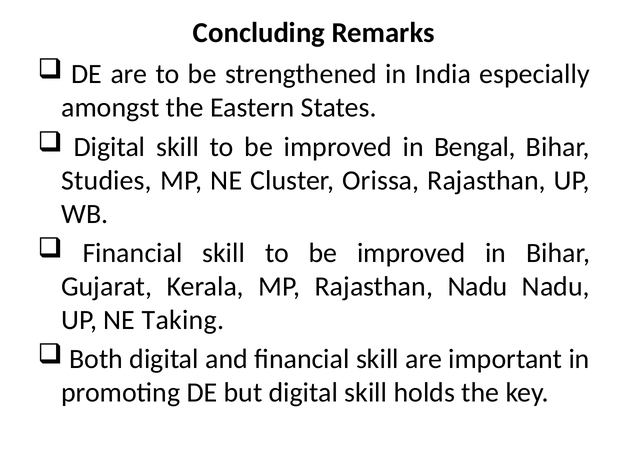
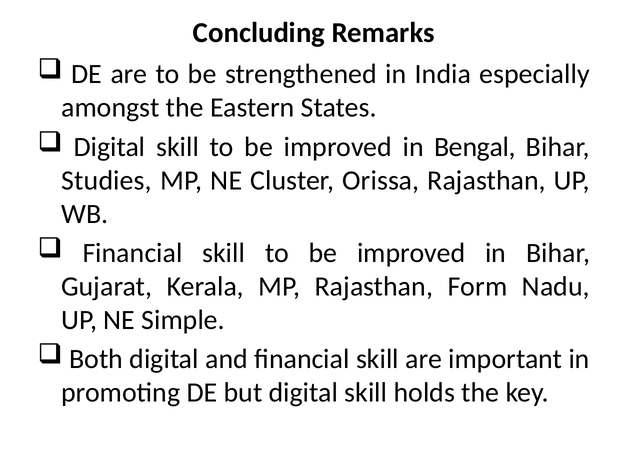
Rajasthan Nadu: Nadu -> Form (477, 287)
Taking: Taking -> Simple (183, 320)
